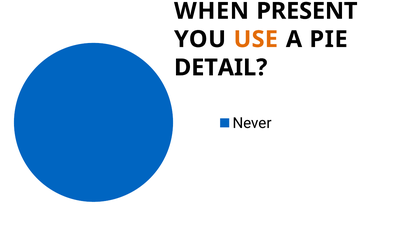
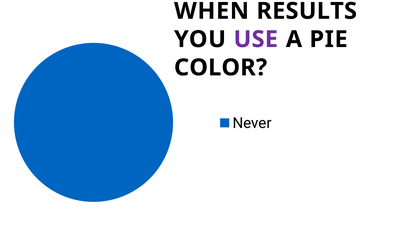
PRESENT: PRESENT -> RESULTS (307, 11)
USE colour: orange -> purple (256, 39)
DETAIL: DETAIL -> COLOR (221, 68)
